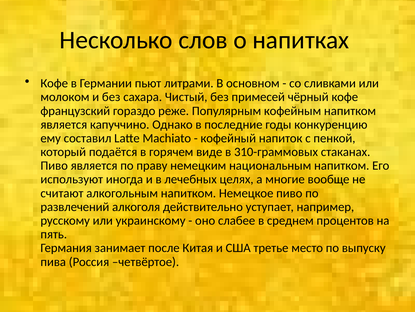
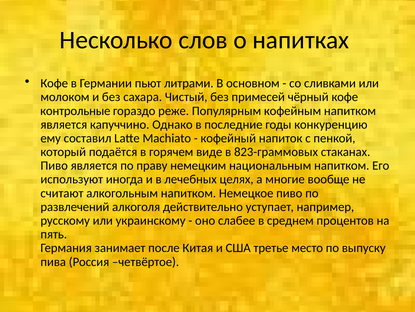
французский: французский -> контрольные (75, 111)
310-граммовых: 310-граммовых -> 823-граммовых (276, 152)
